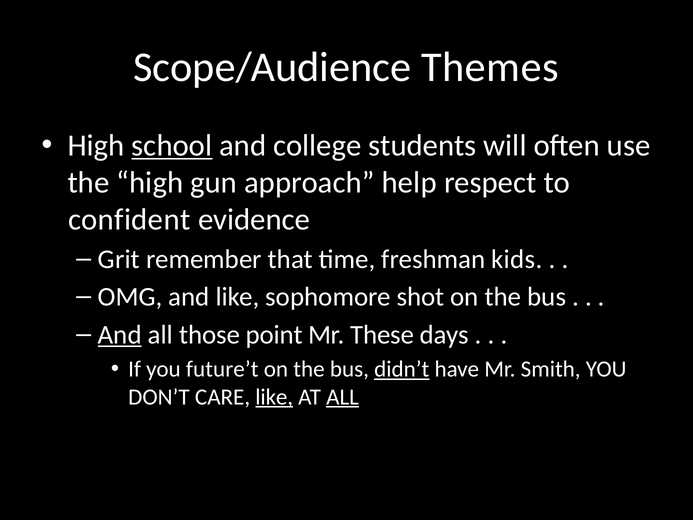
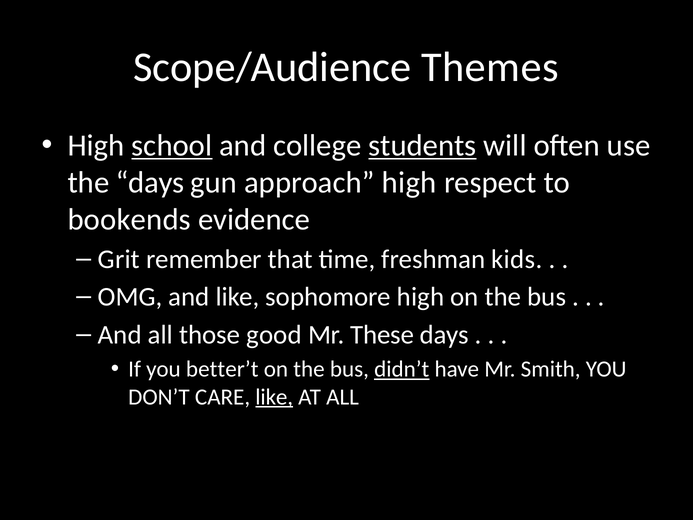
students underline: none -> present (422, 145)
the high: high -> days (150, 182)
approach help: help -> high (409, 182)
confident: confident -> bookends (129, 219)
sophomore shot: shot -> high (420, 297)
And underline: present -> none (120, 335)
point: point -> good (274, 335)
future’t: future’t -> better’t (222, 369)
ALL underline: present -> none (343, 397)
